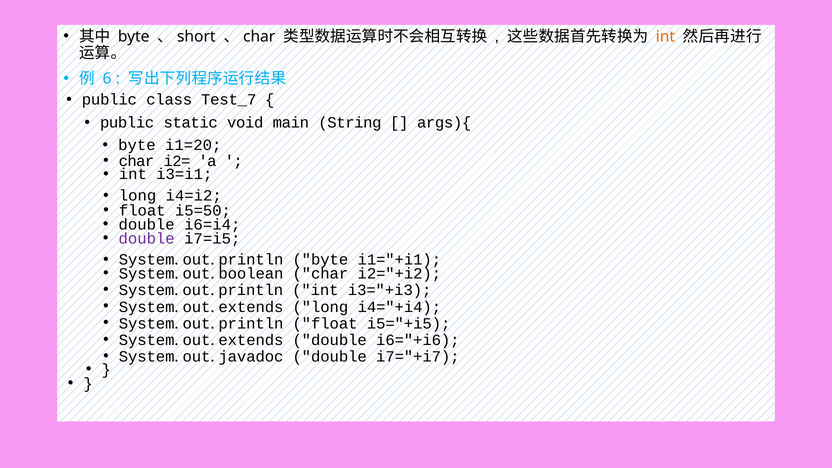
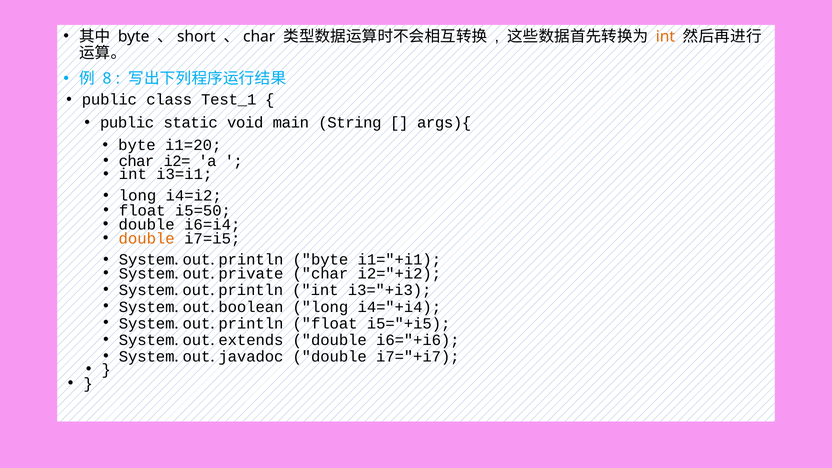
6: 6 -> 8 (107, 79)
Test_7: Test_7 -> Test_1 (229, 100)
double colour: purple -> orange (147, 239)
boolean: boolean -> private (251, 274)
extends: extends -> boolean (251, 307)
